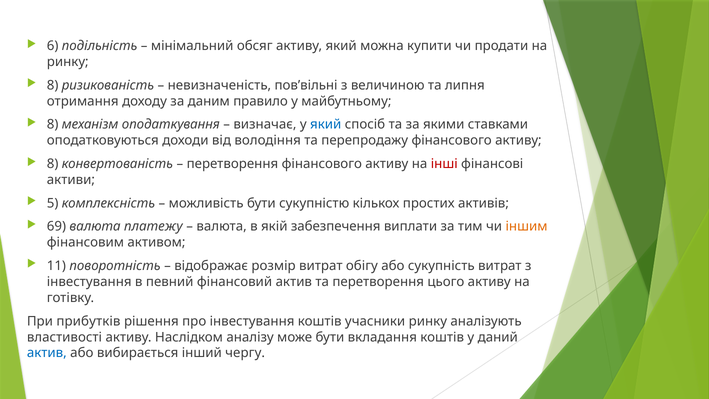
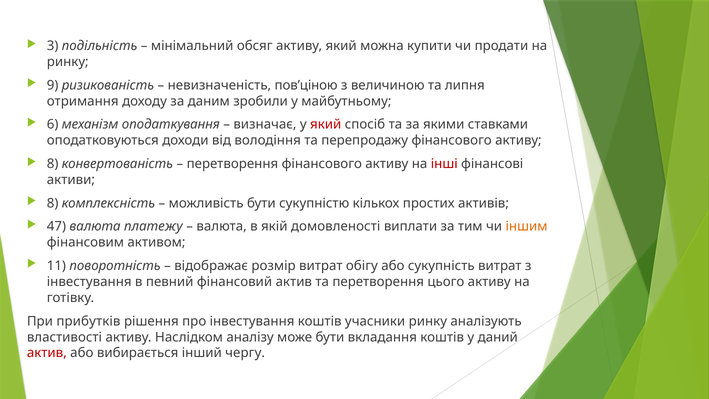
6: 6 -> 3 (53, 46)
8: 8 -> 9 (53, 85)
пов’вільні: пов’вільні -> пов’ціною (306, 85)
правило: правило -> зробили (261, 101)
8: 8 -> 6 (53, 125)
який colour: blue -> red (326, 125)
5: 5 -> 8 (53, 203)
69: 69 -> 47 (56, 226)
забезпечення: забезпечення -> домовленості (336, 226)
актив colour: blue -> red (47, 353)
